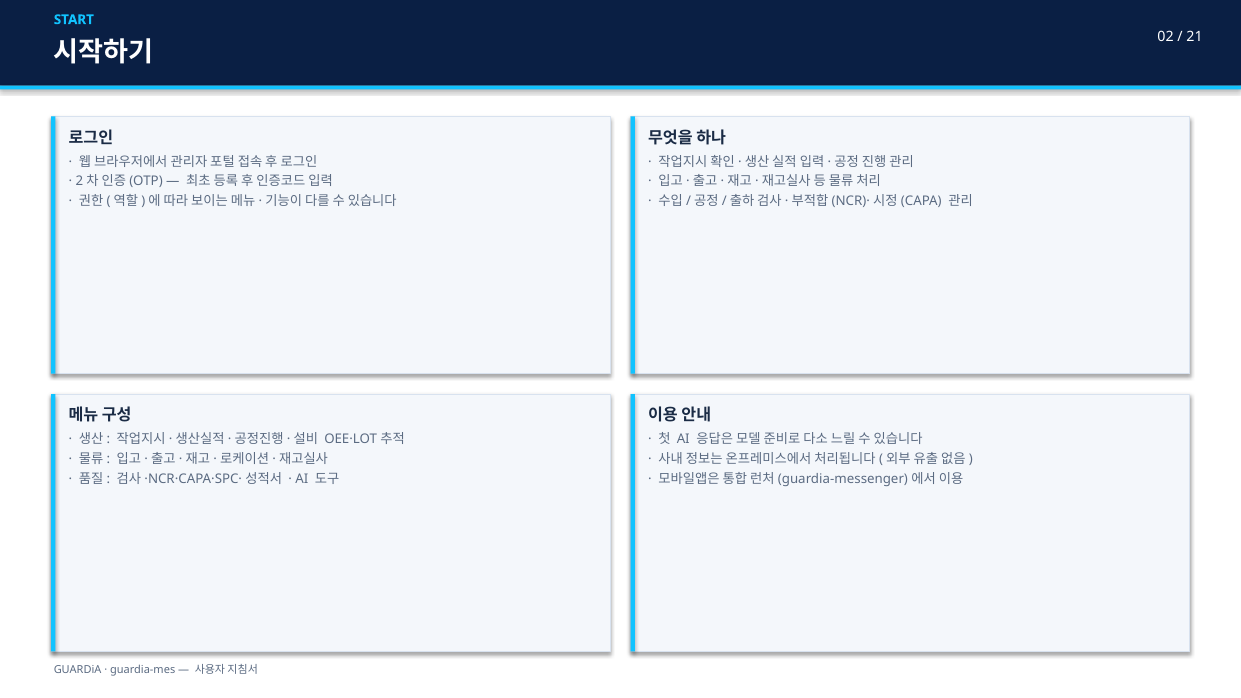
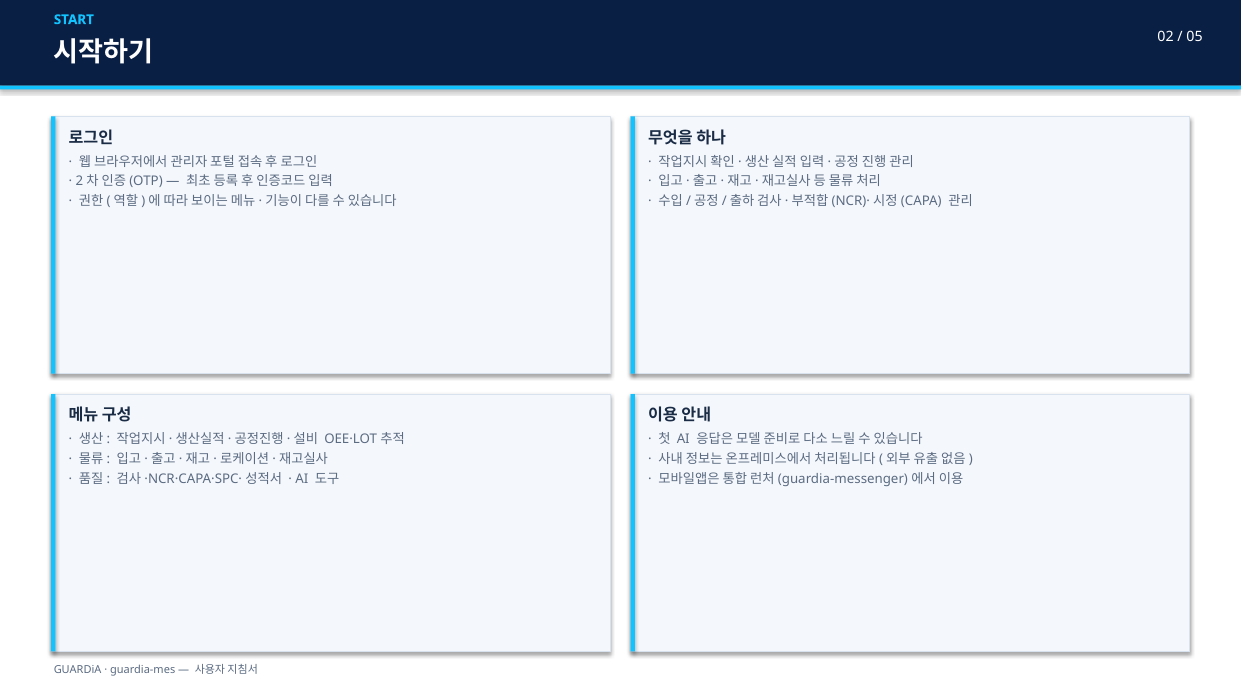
21: 21 -> 05 (1195, 37)
